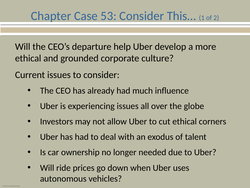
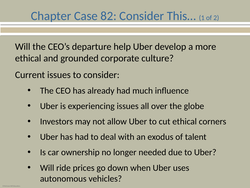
53: 53 -> 82 (109, 16)
